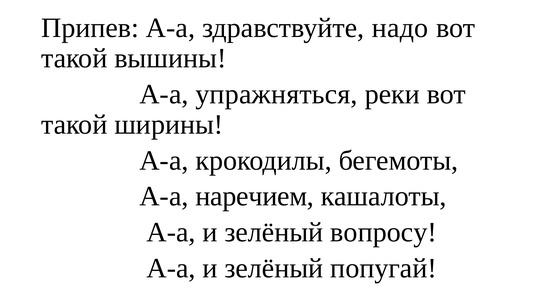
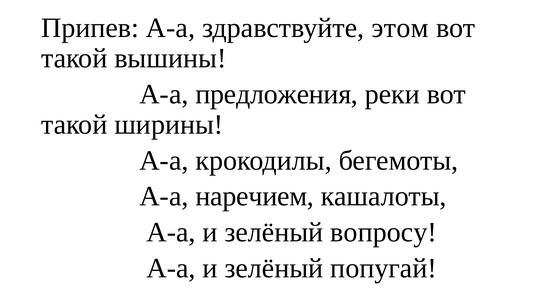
надо: надо -> этом (400, 28)
упражняться: упражняться -> предложения (277, 94)
